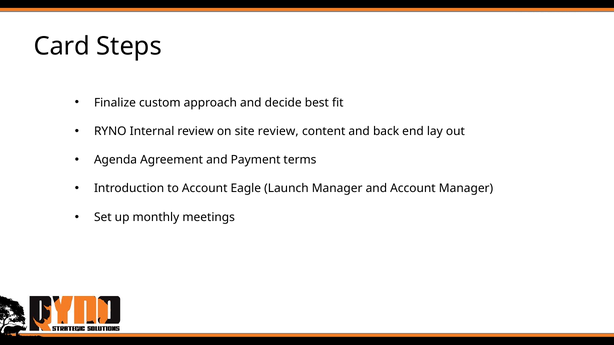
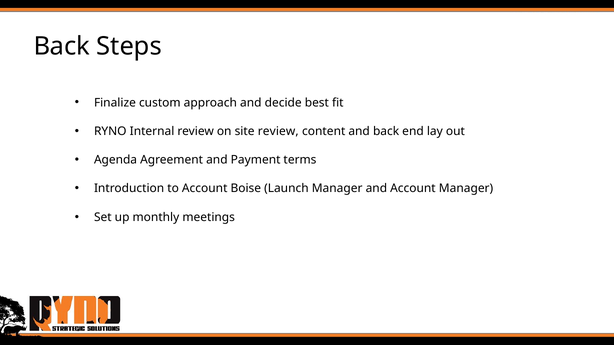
Card: Card -> Back (62, 46)
Eagle: Eagle -> Boise (246, 189)
